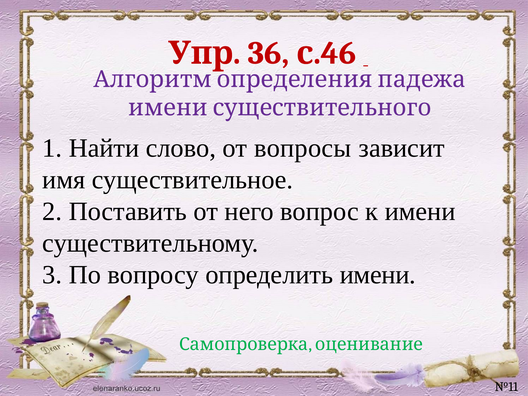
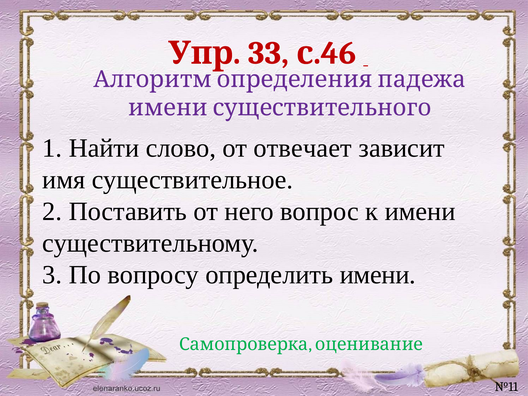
36: 36 -> 33 (268, 53)
вопросы: вопросы -> отвечает (303, 148)
